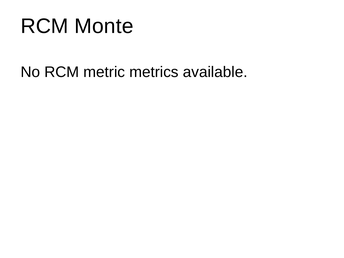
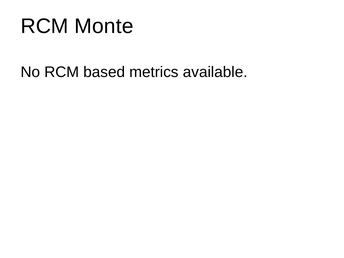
metric: metric -> based (104, 72)
